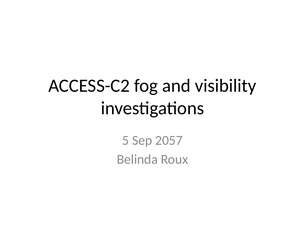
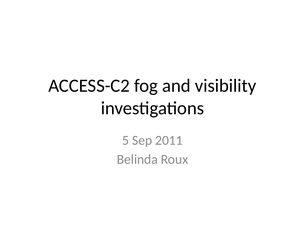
2057: 2057 -> 2011 (169, 140)
